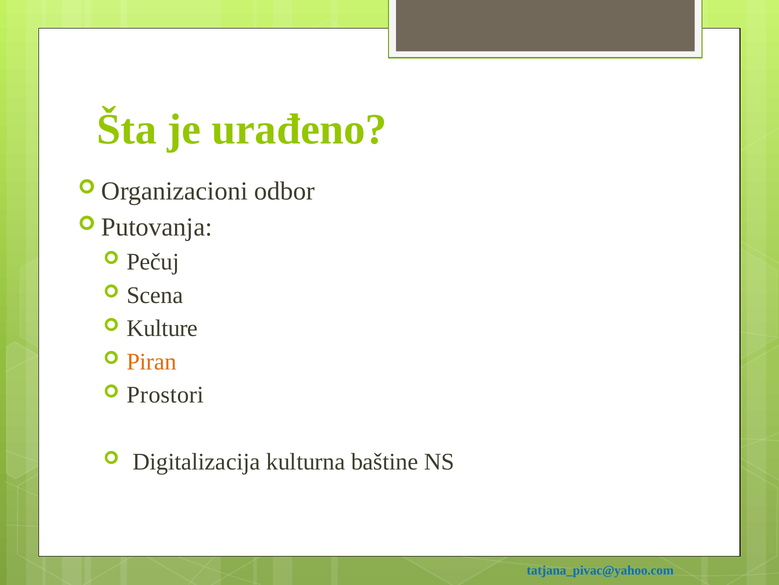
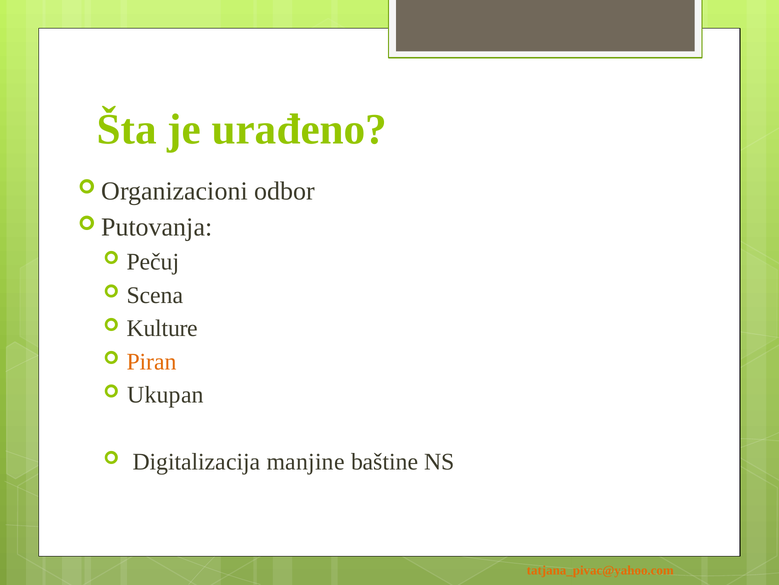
Prostori: Prostori -> Ukupan (165, 395)
kulturna: kulturna -> manjine (306, 461)
tatjana_pivac@yahoo.com colour: blue -> orange (600, 570)
